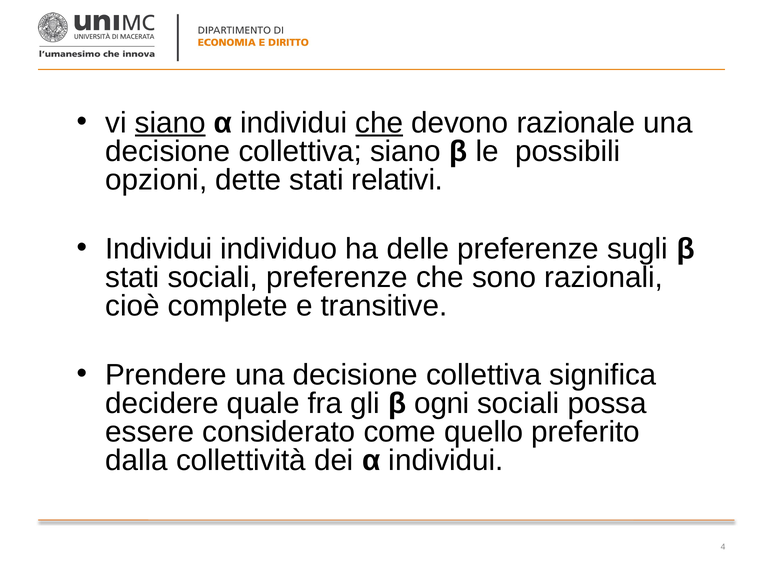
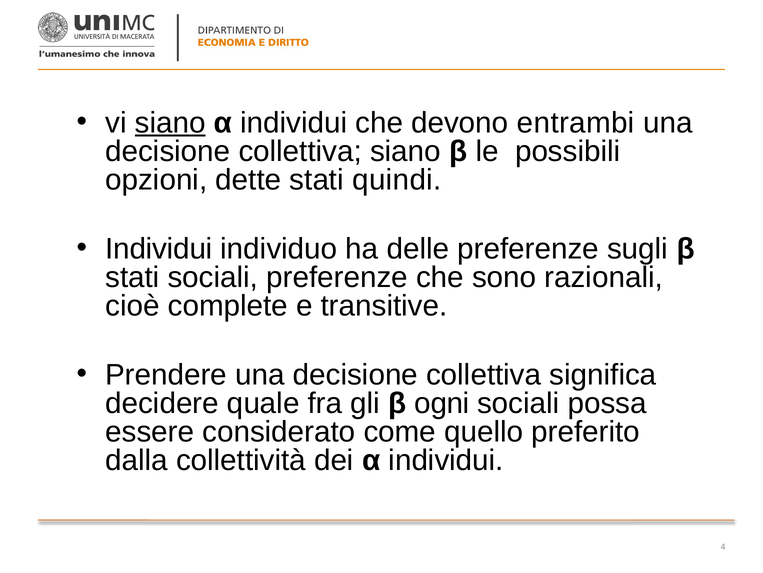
che underline: present -> none (379, 123)
razionale: razionale -> entrambi (576, 123)
relativi: relativi -> quindi (397, 180)
